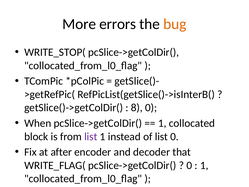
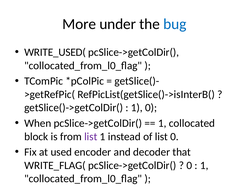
errors: errors -> under (118, 24)
bug colour: orange -> blue (175, 24)
WRITE_STOP(: WRITE_STOP( -> WRITE_USED( (55, 52)
8: 8 -> 1 (137, 108)
after: after -> used (61, 152)
